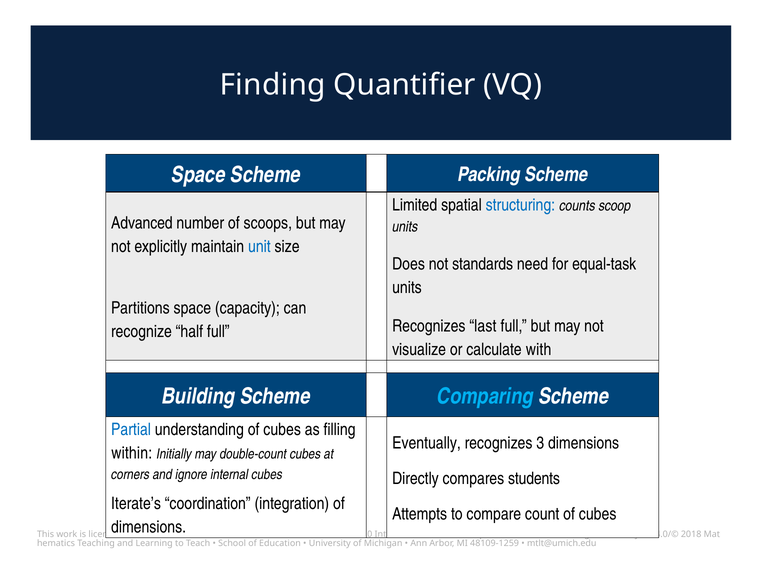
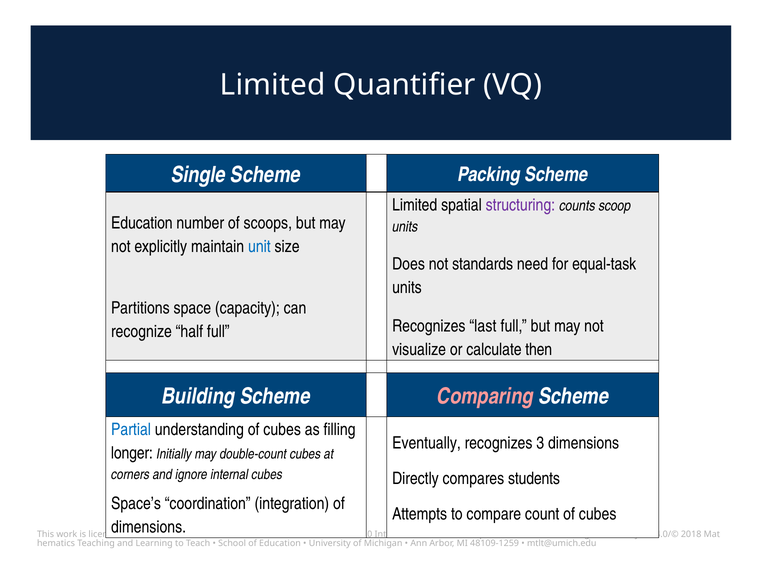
Finding: Finding -> Limited (273, 85)
Space: Space -> Single (198, 175)
structuring colour: blue -> purple (520, 205)
Advanced: Advanced -> Education (142, 223)
with: with -> then (539, 349)
Comparing colour: light blue -> pink (485, 396)
within: within -> longer (132, 453)
Iterate’s: Iterate’s -> Space’s (136, 503)
